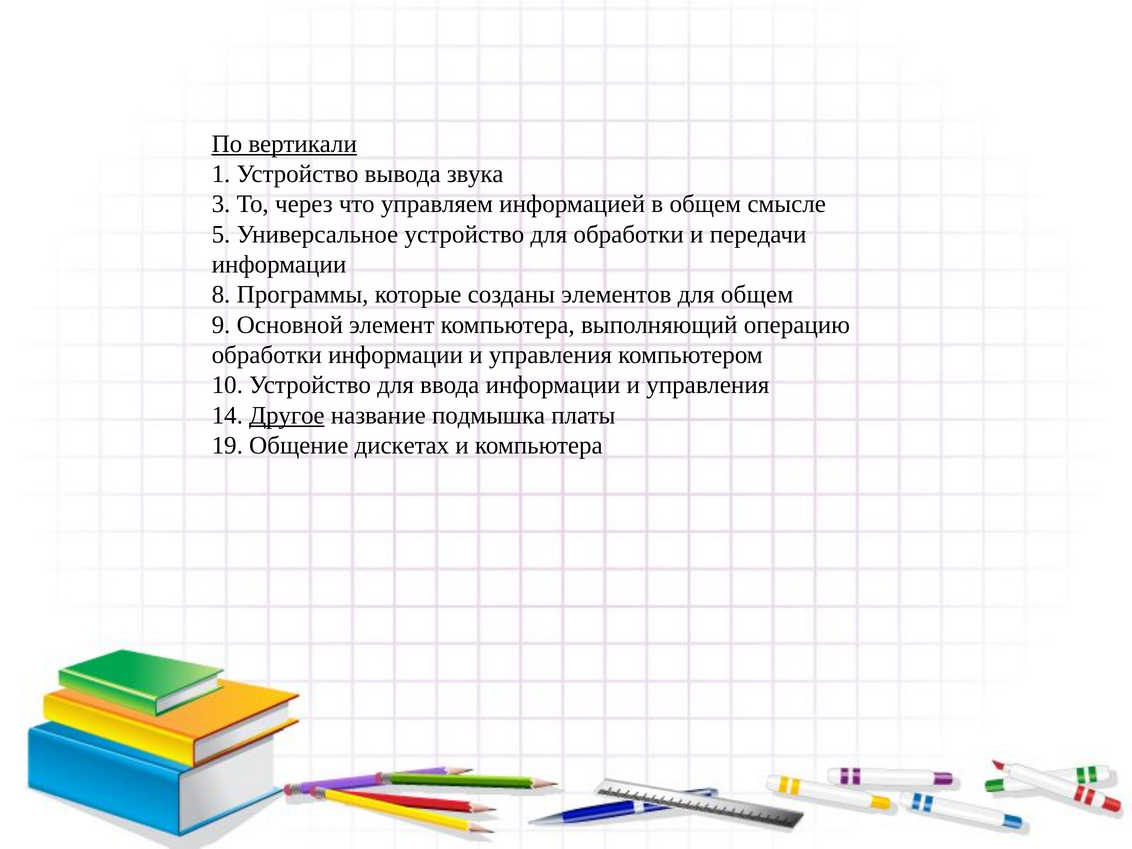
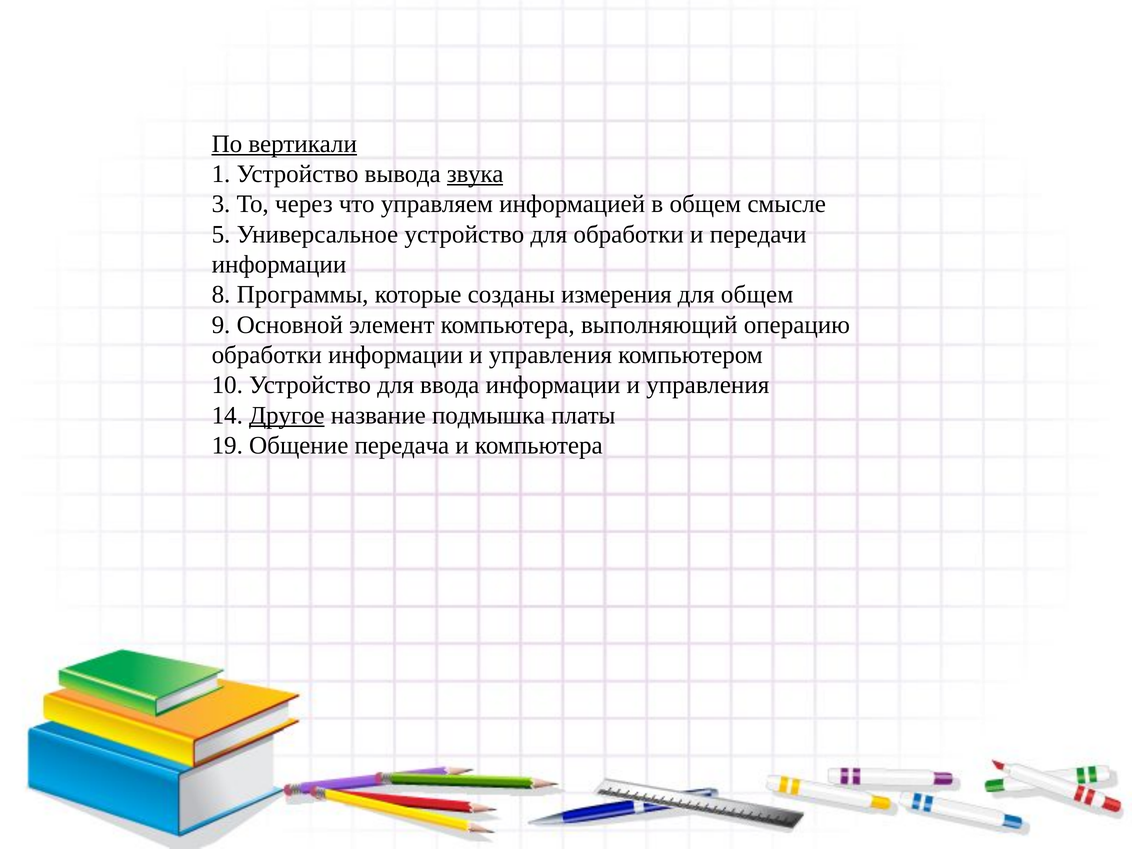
звука underline: none -> present (475, 174)
элементов: элементов -> измерения (616, 295)
дискетах: дискетах -> передача (402, 446)
